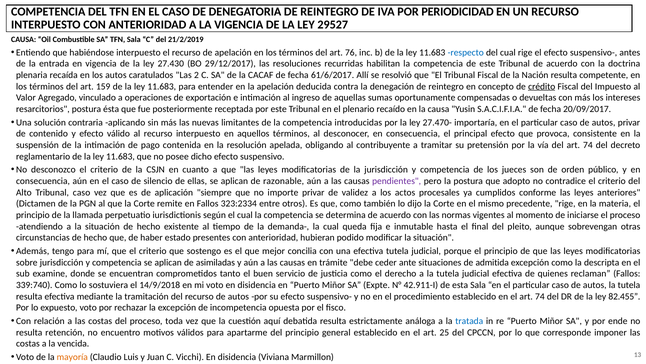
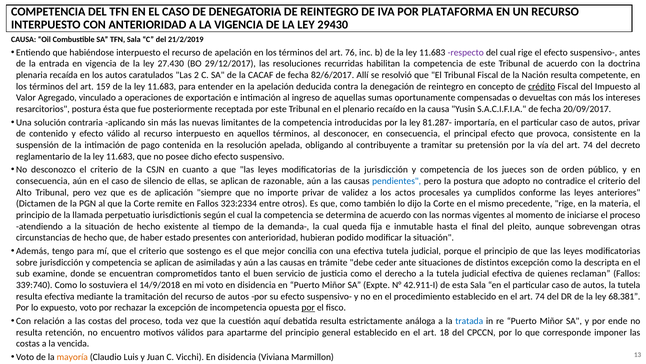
PERIODICIDAD: PERIODICIDAD -> PLATAFORMA (457, 12)
29527: 29527 -> 29430 (333, 25)
respecto colour: blue -> purple (466, 52)
61/6/2017: 61/6/2017 -> 82/6/2017 (333, 75)
27.470-: 27.470- -> 81.287- (437, 122)
pendientes colour: purple -> blue (397, 181)
Tribunal caso: caso -> pero (82, 192)
admitida: admitida -> distintos (492, 262)
82.455: 82.455 -> 68.381 (624, 296)
por underline: none -> present (308, 307)
25: 25 -> 18 (444, 332)
